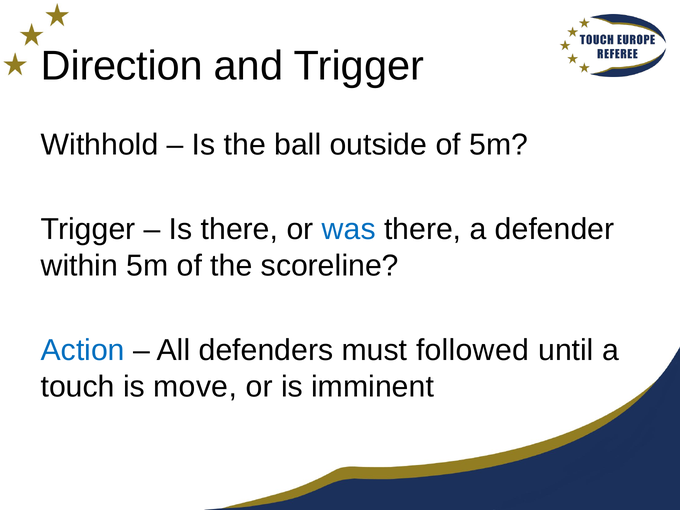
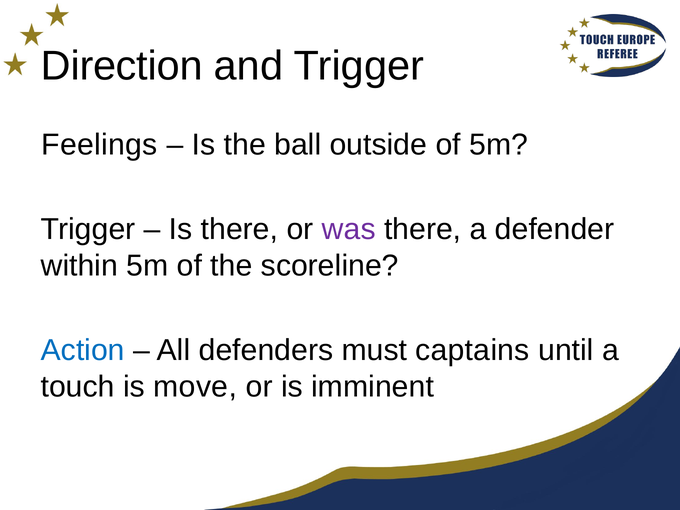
Withhold: Withhold -> Feelings (99, 145)
was colour: blue -> purple (349, 229)
followed: followed -> captains (473, 351)
